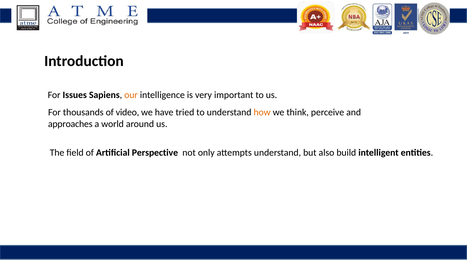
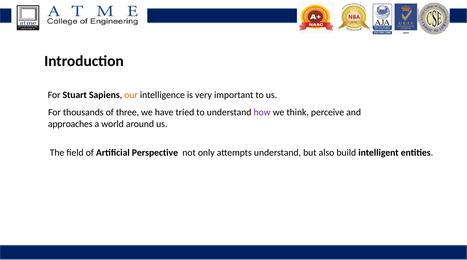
Issues: Issues -> Stuart (75, 95)
video: video -> three (127, 112)
how colour: orange -> purple (262, 112)
